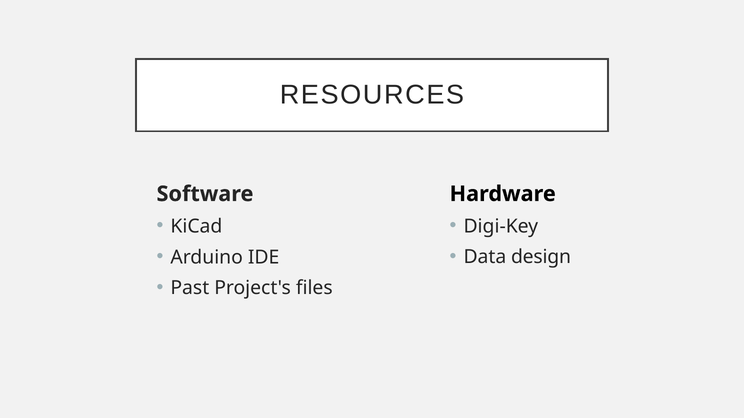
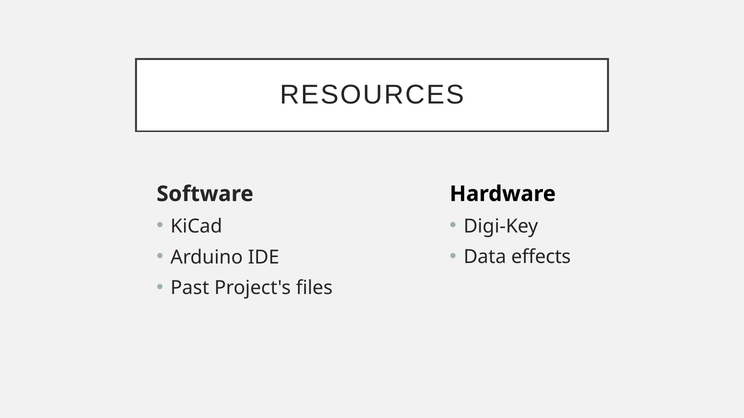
design: design -> effects (541, 257)
